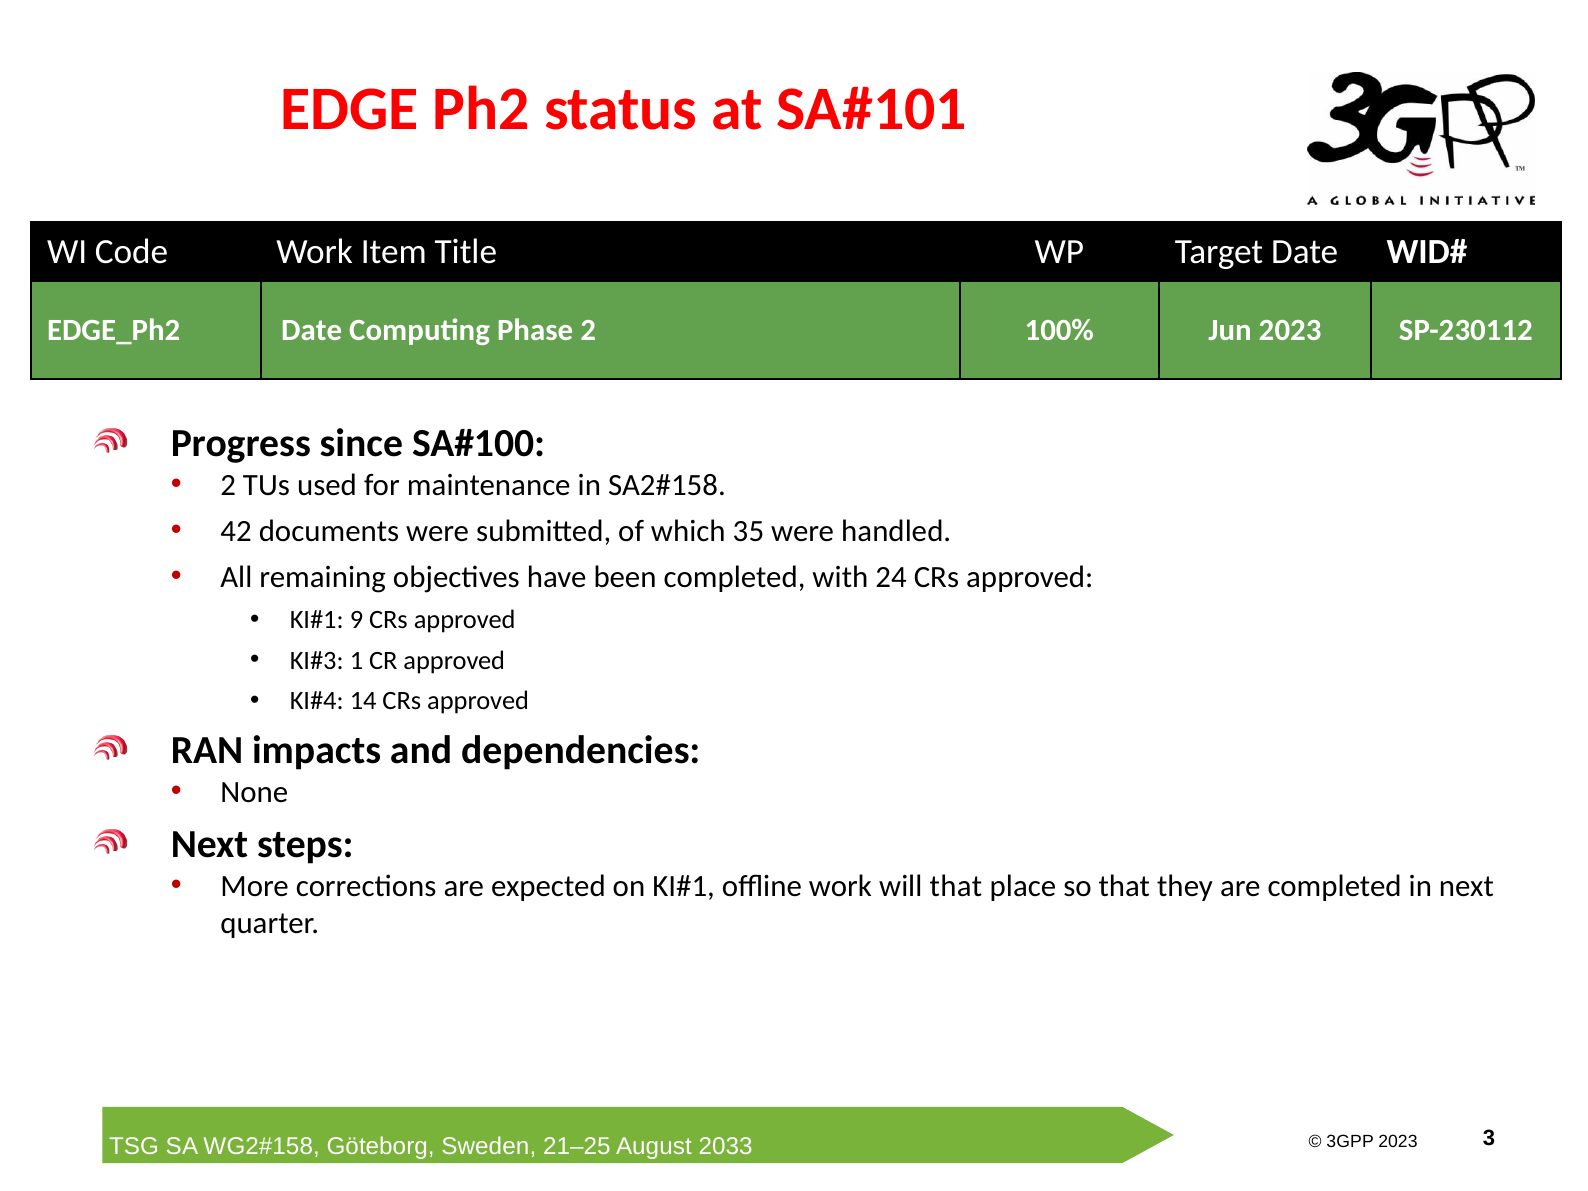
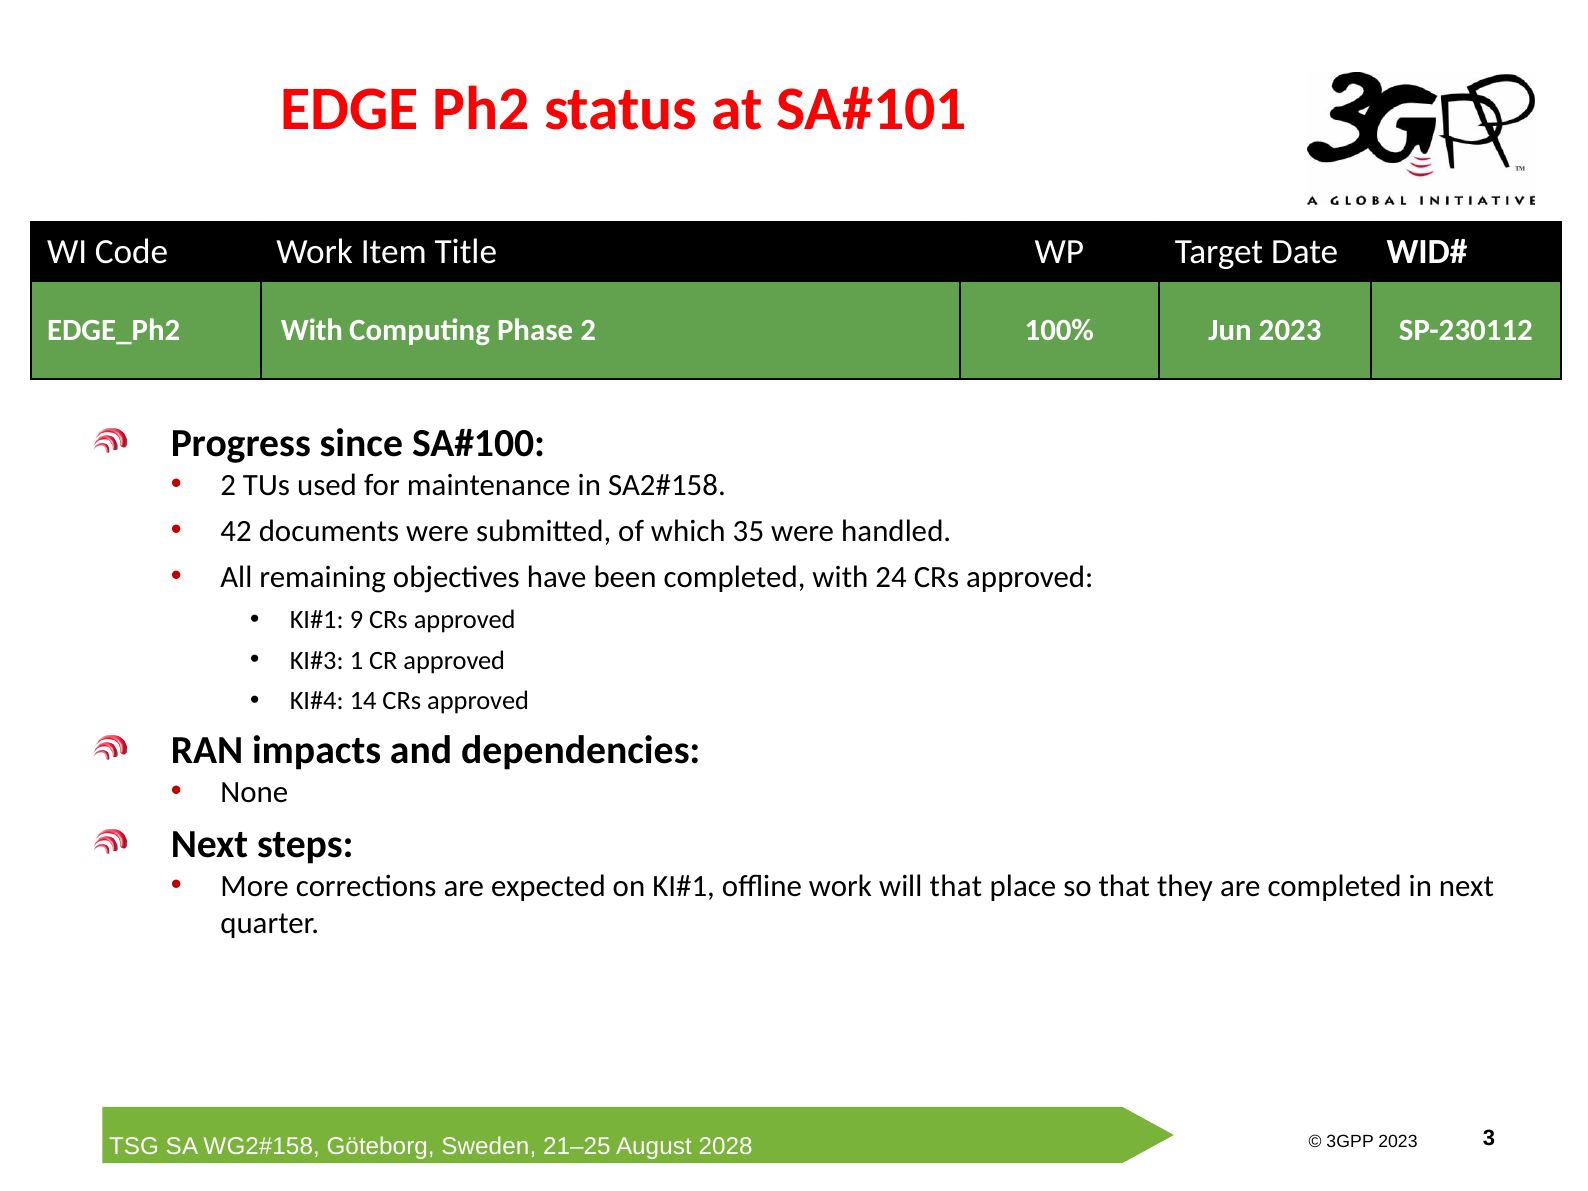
Date: Date -> With (312, 330)
2033: 2033 -> 2028 (726, 1146)
